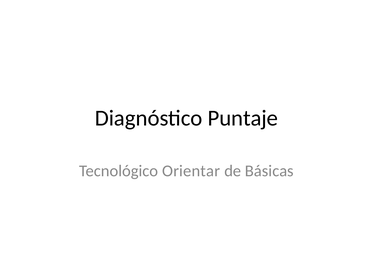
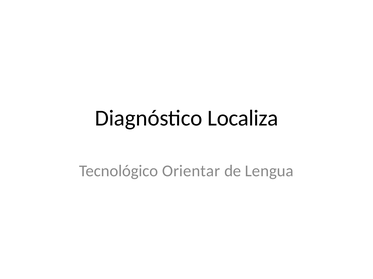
Puntaje: Puntaje -> Localiza (243, 118)
Básicas: Básicas -> Lengua (269, 171)
